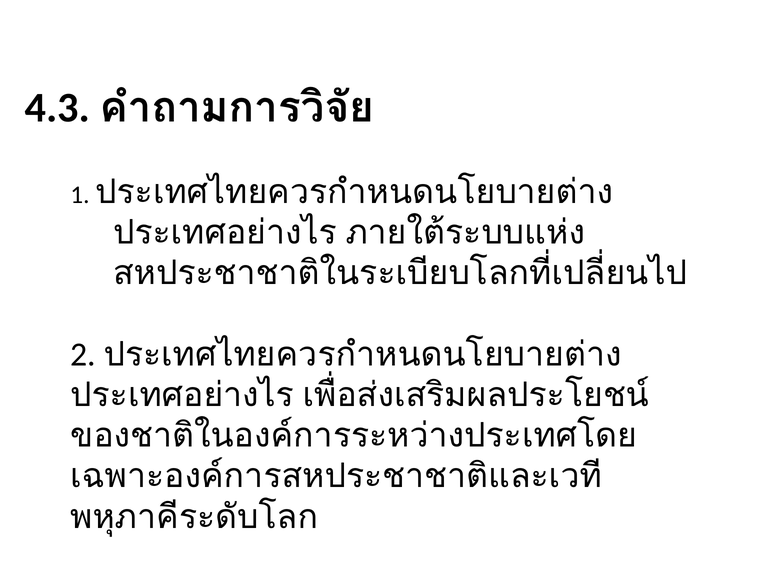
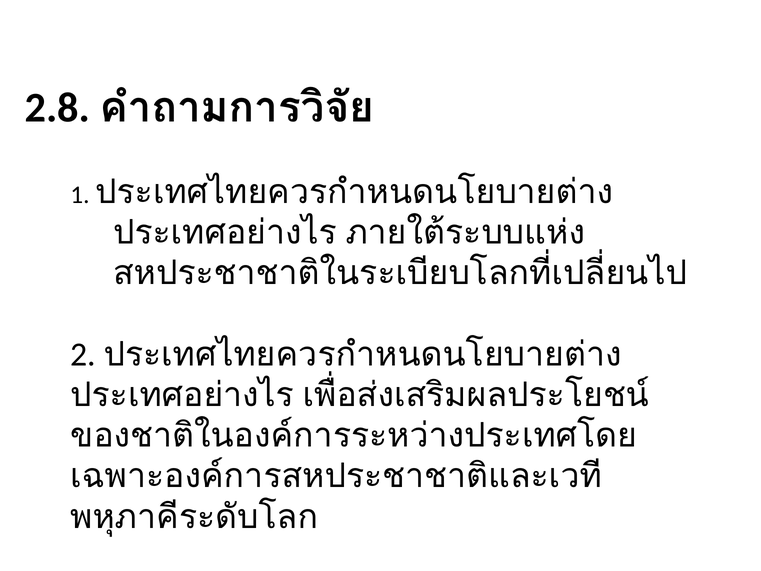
4.3: 4.3 -> 2.8 (57, 108)
